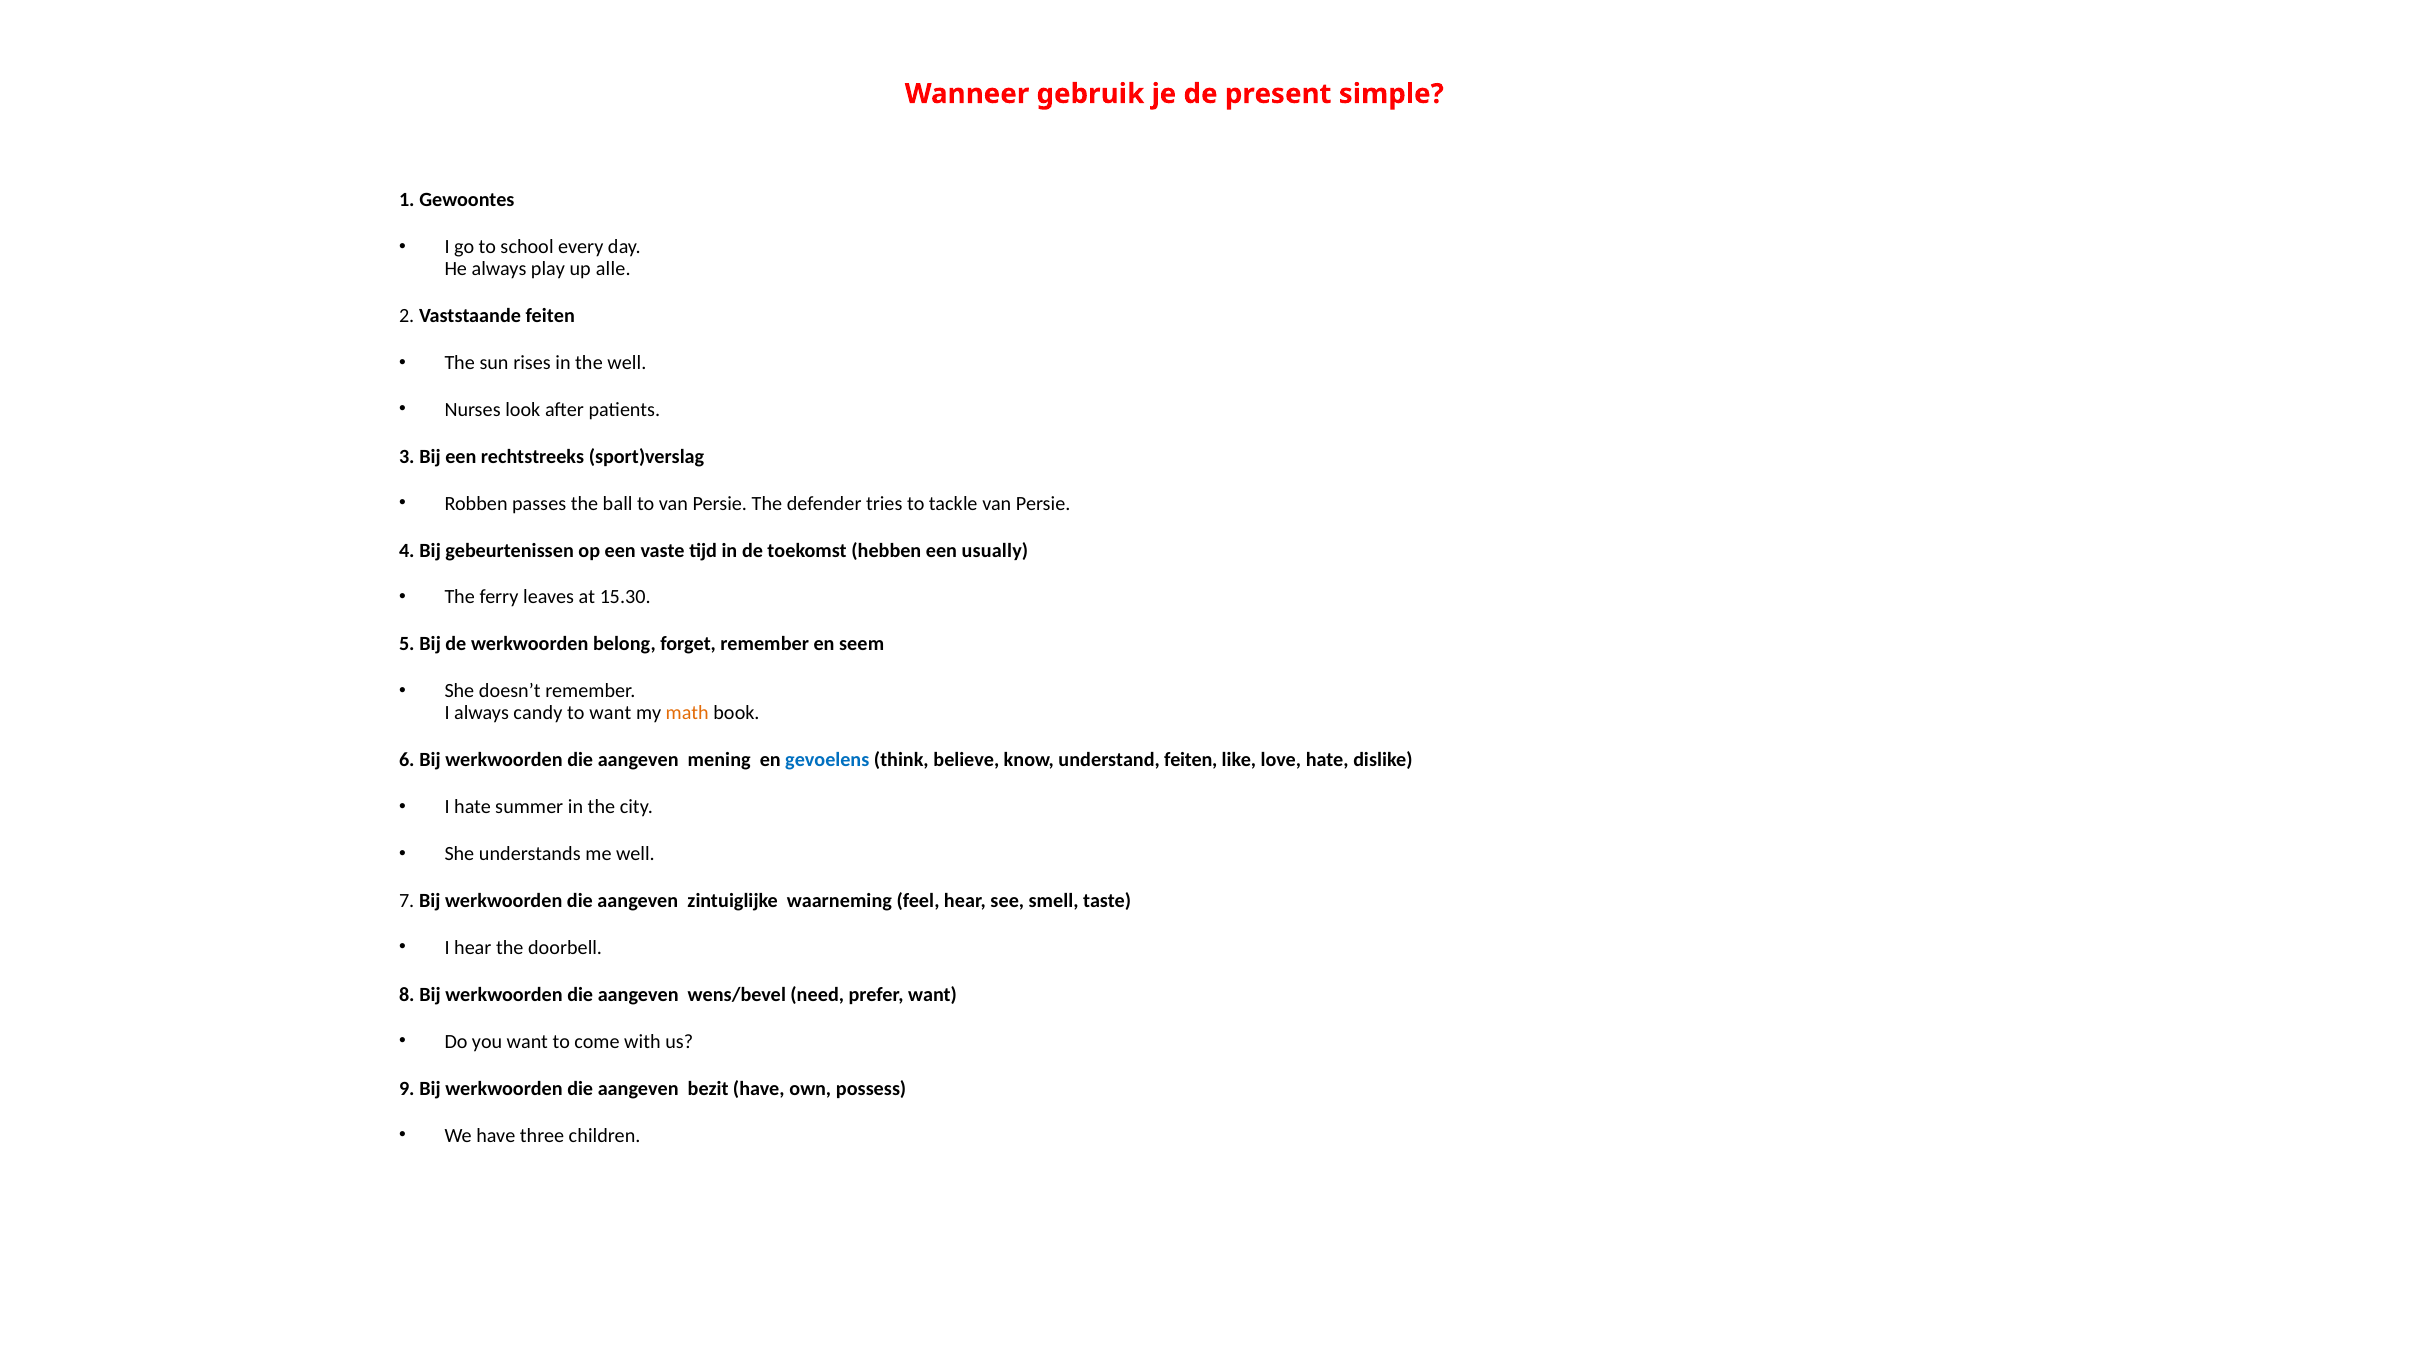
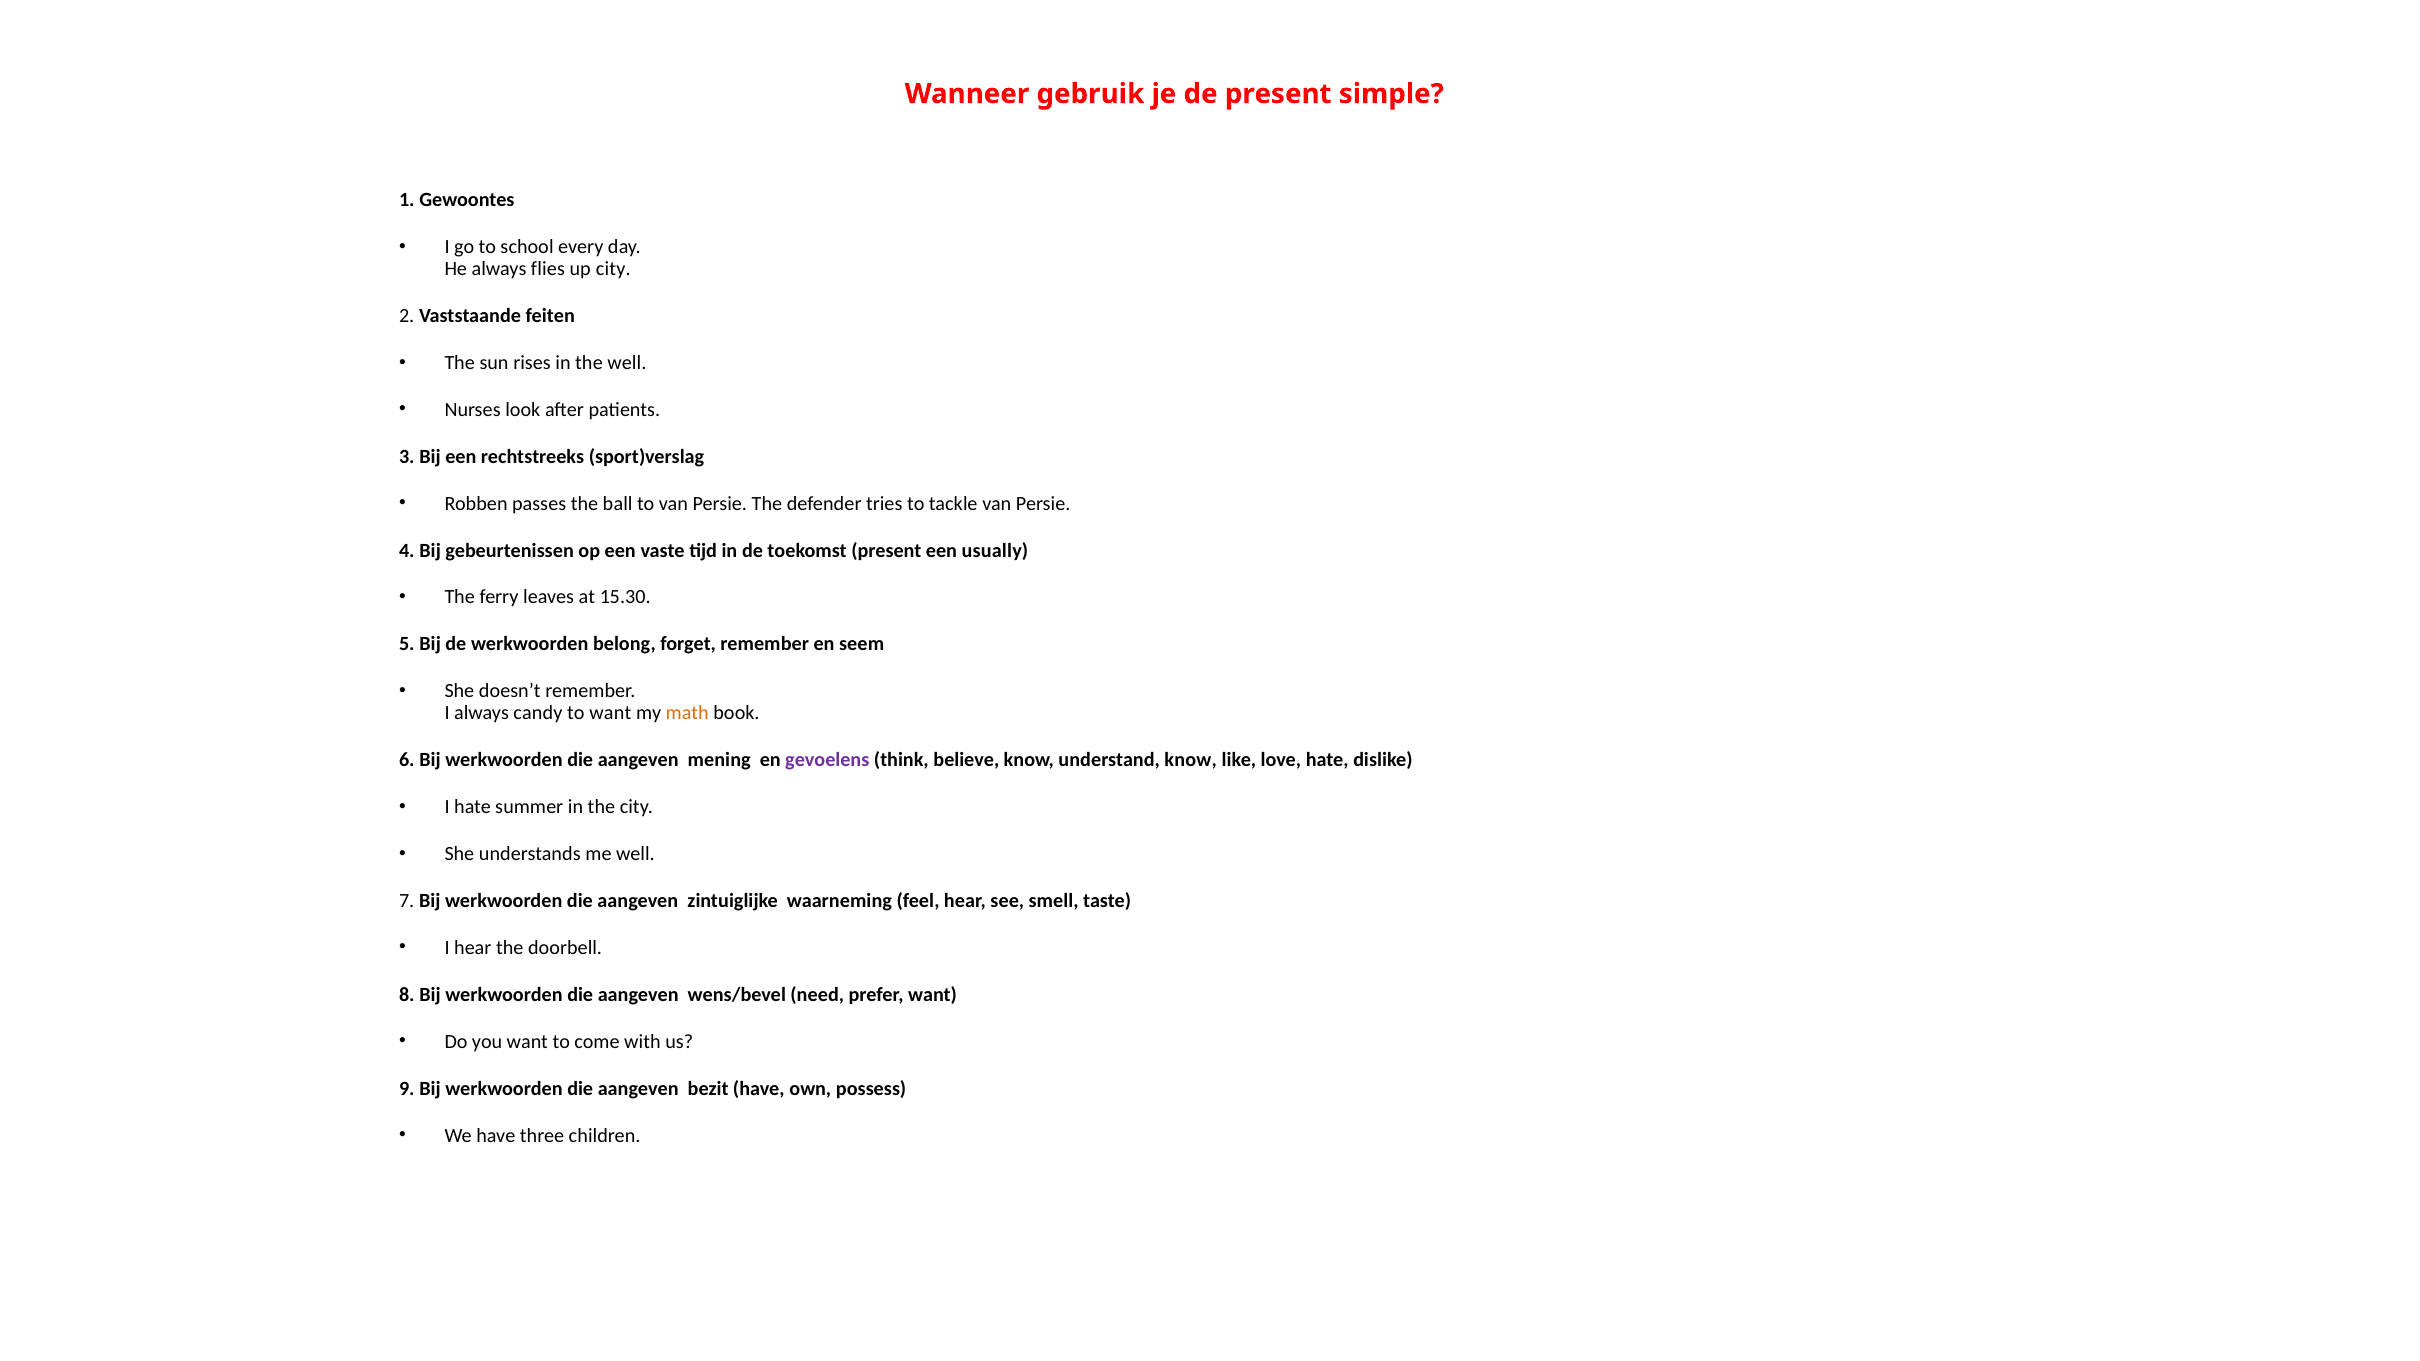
play: play -> flies (548, 269)
up alle: alle -> city (613, 269)
toekomst hebben: hebben -> present (886, 550)
gevoelens colour: blue -> purple (827, 760)
understand feiten: feiten -> know (1191, 760)
